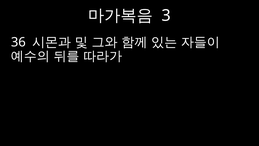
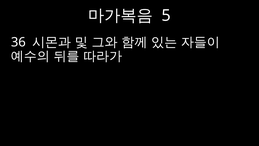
3: 3 -> 5 (166, 16)
